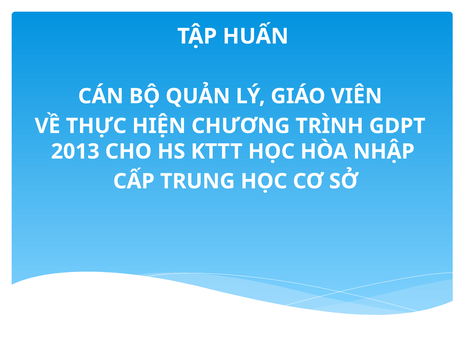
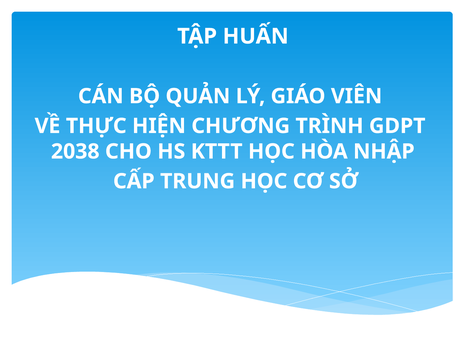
2013: 2013 -> 2038 (75, 152)
